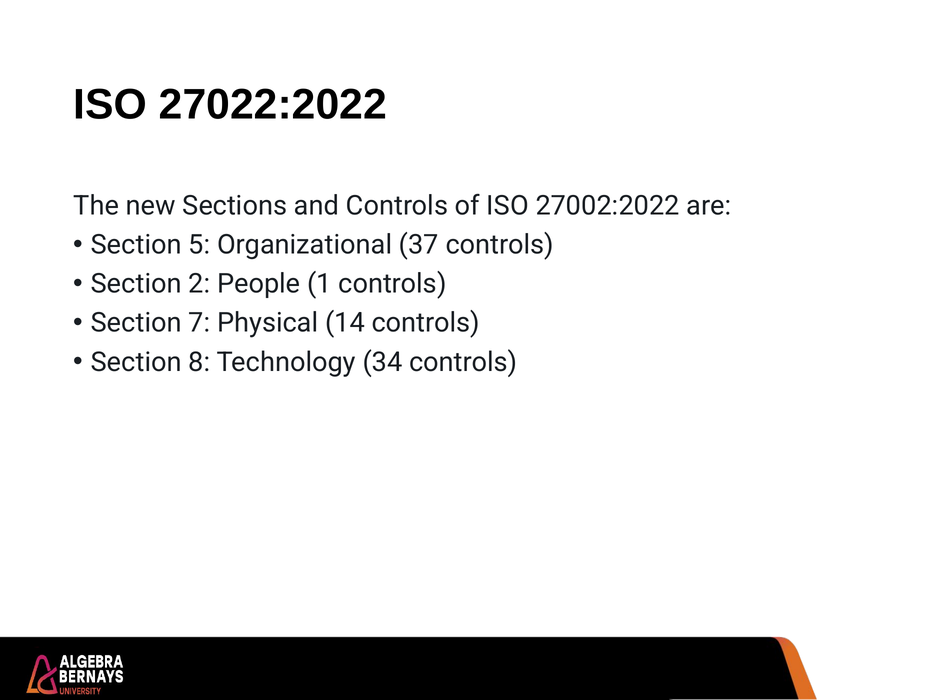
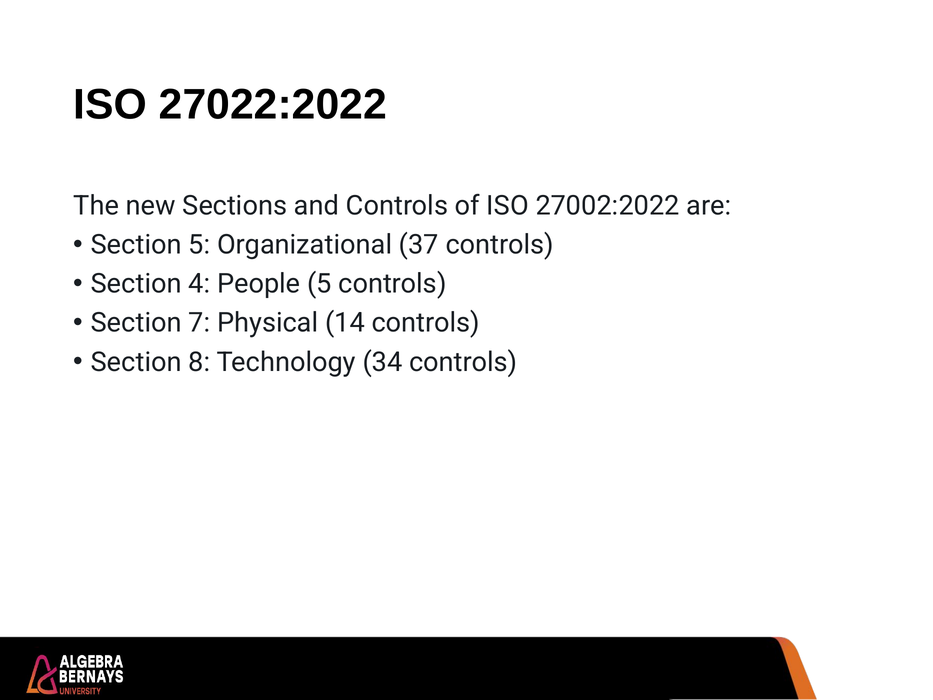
2: 2 -> 4 (199, 284)
People 1: 1 -> 5 (319, 284)
